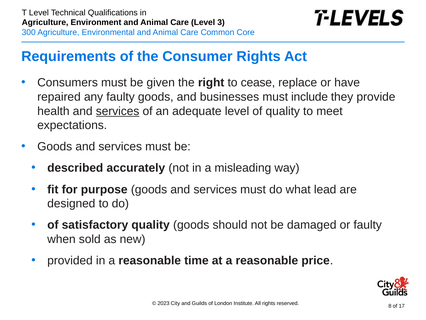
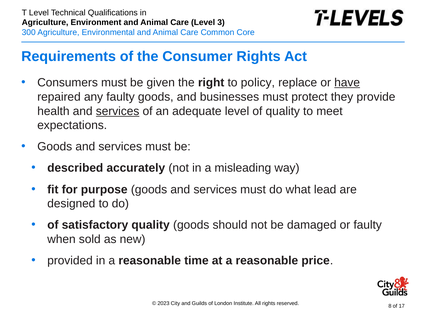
cease: cease -> policy (258, 83)
have underline: none -> present (347, 83)
include: include -> protect (309, 97)
